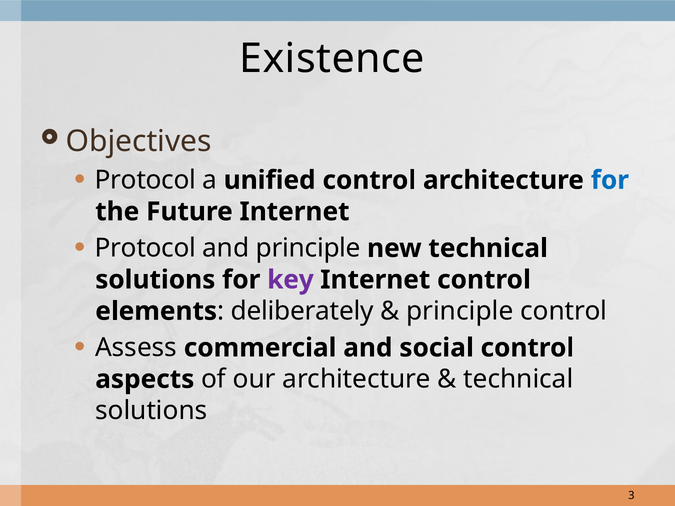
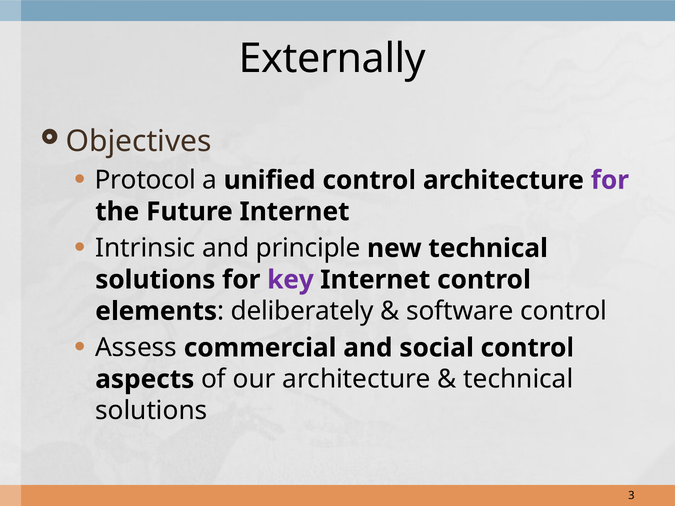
Existence: Existence -> Externally (332, 59)
for colour: blue -> purple (610, 180)
Protocol: Protocol -> Intrinsic (145, 248)
principle: principle -> software (460, 311)
